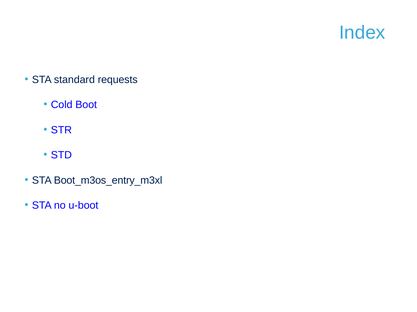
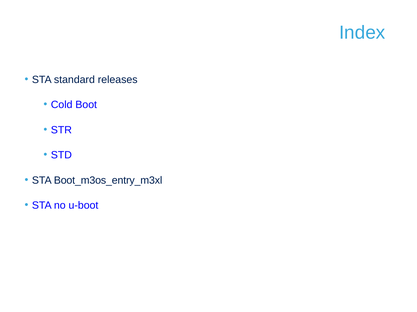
requests: requests -> releases (118, 80)
